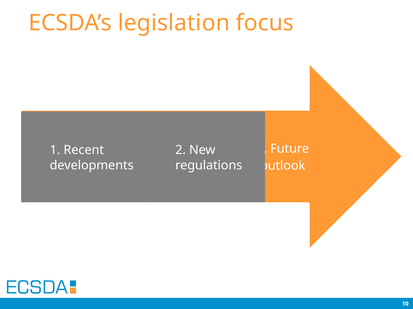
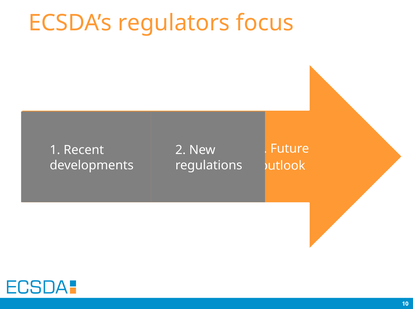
legislation: legislation -> regulators (174, 23)
